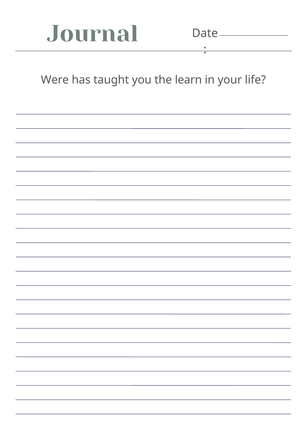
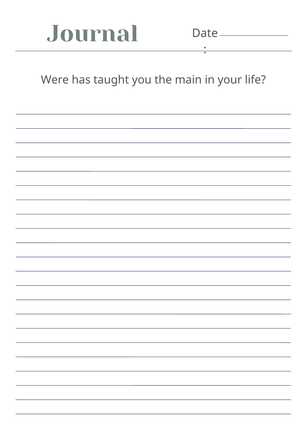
learn: learn -> main (188, 80)
